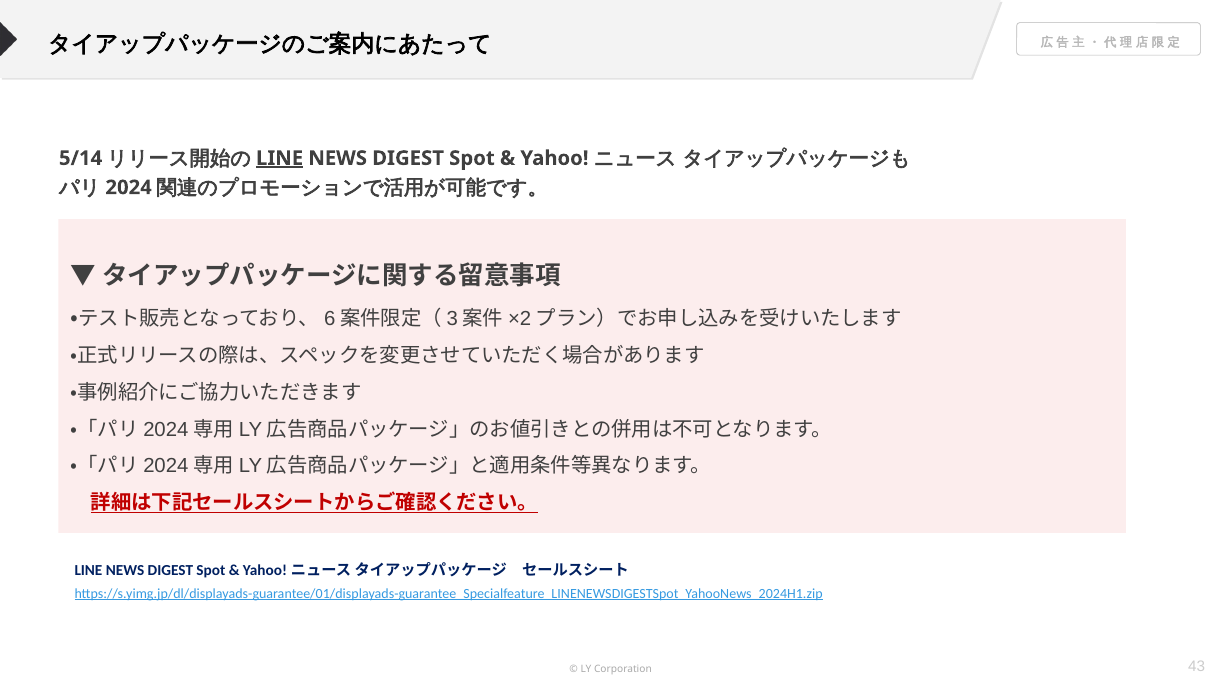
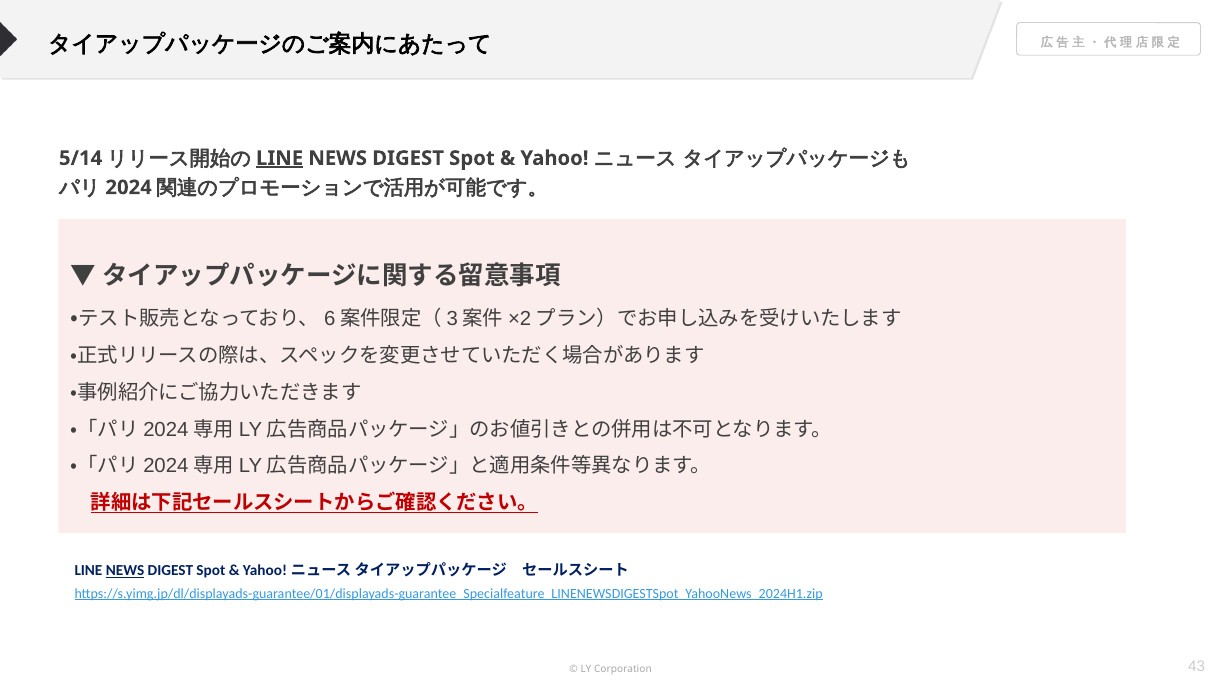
NEWS underline: none -> present (125, 571)
